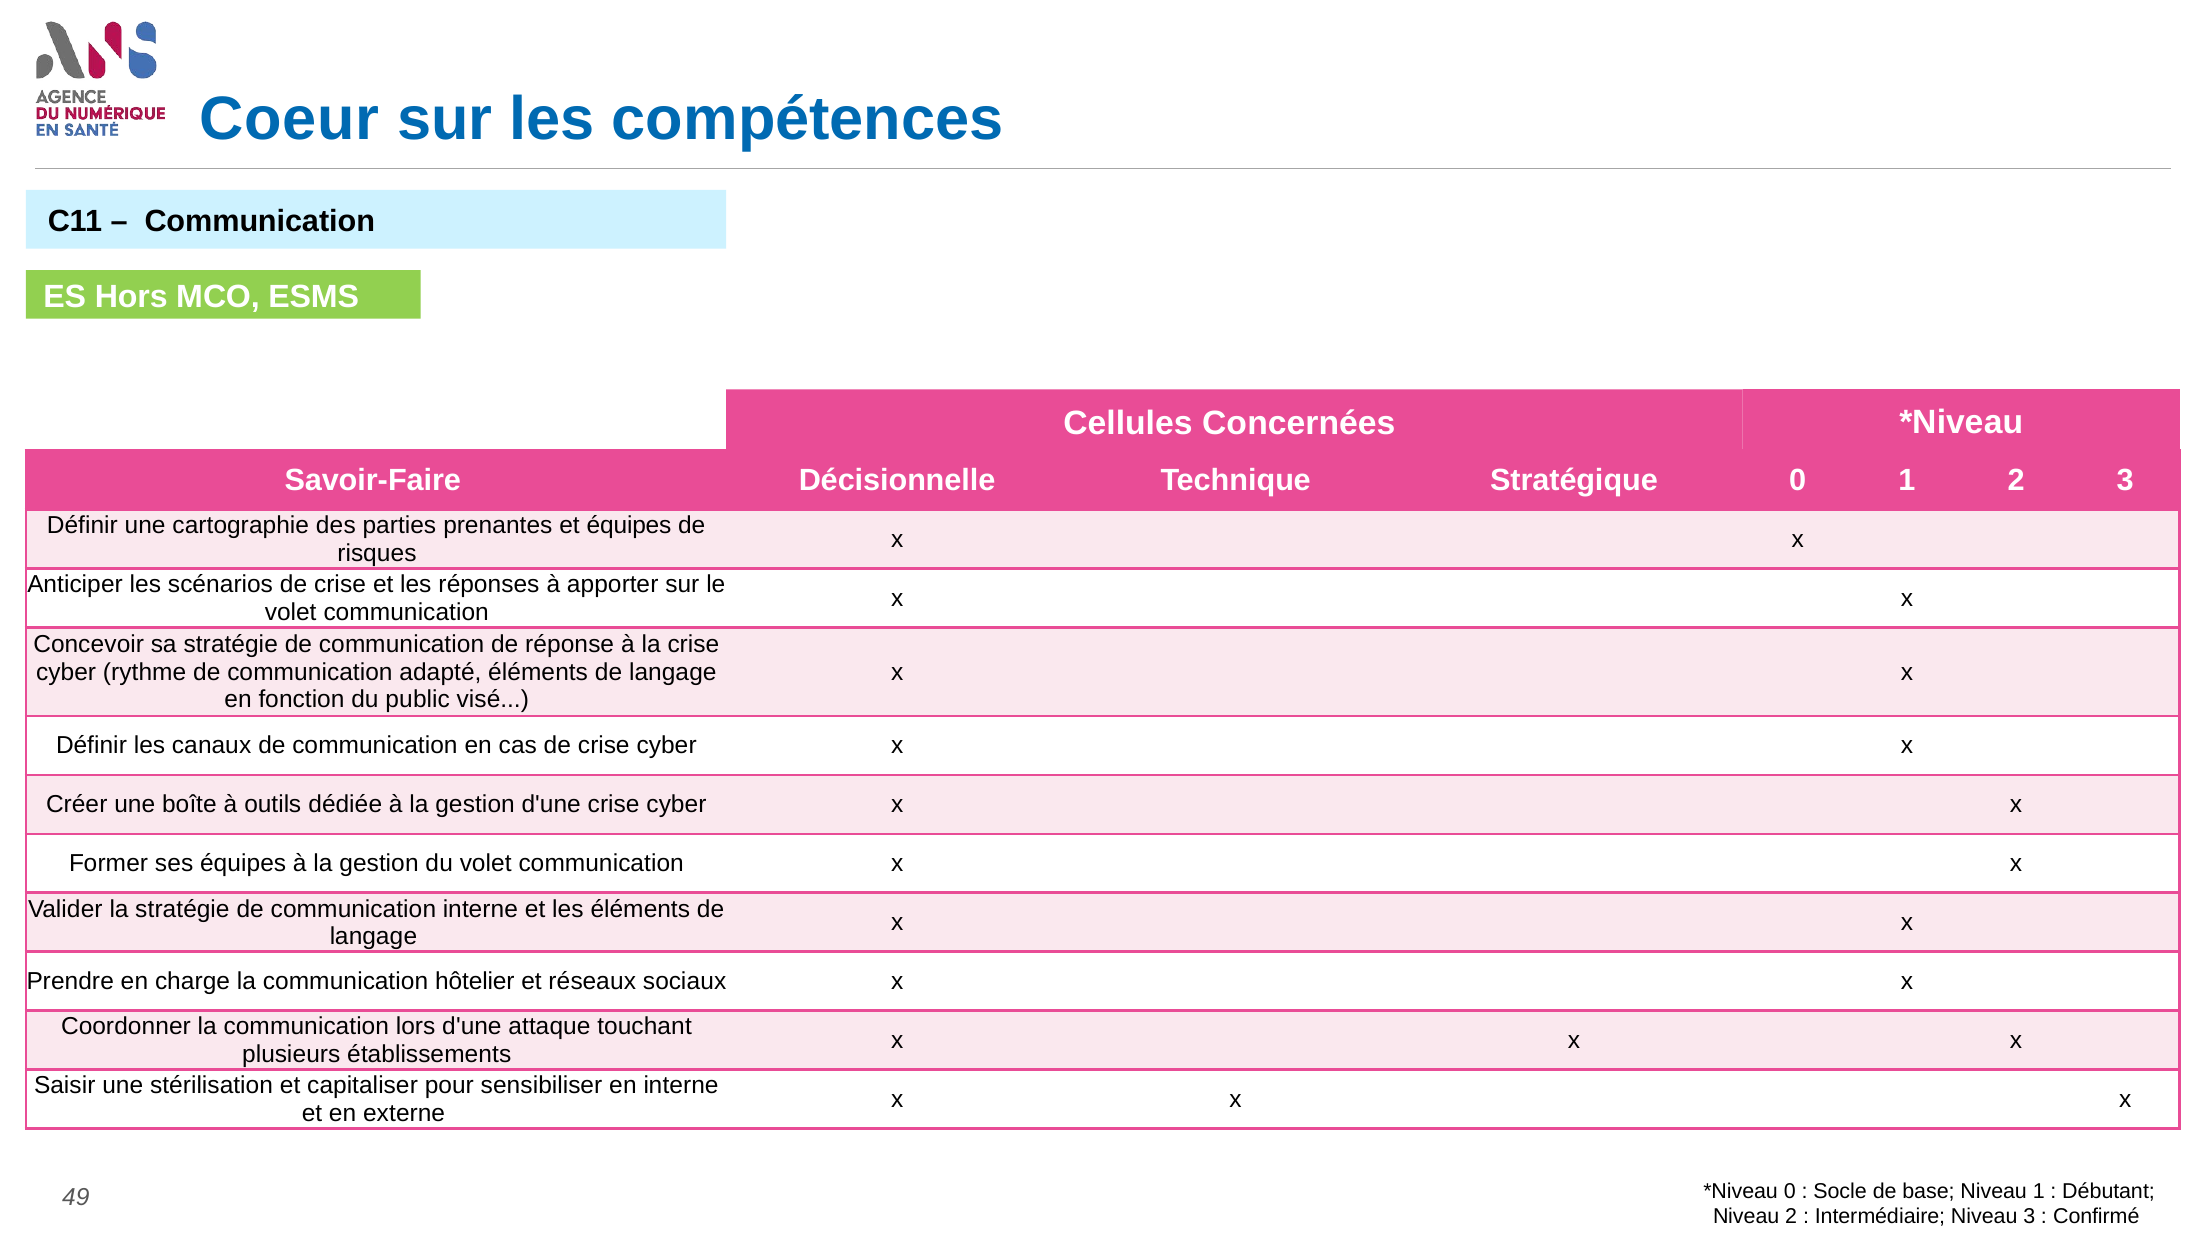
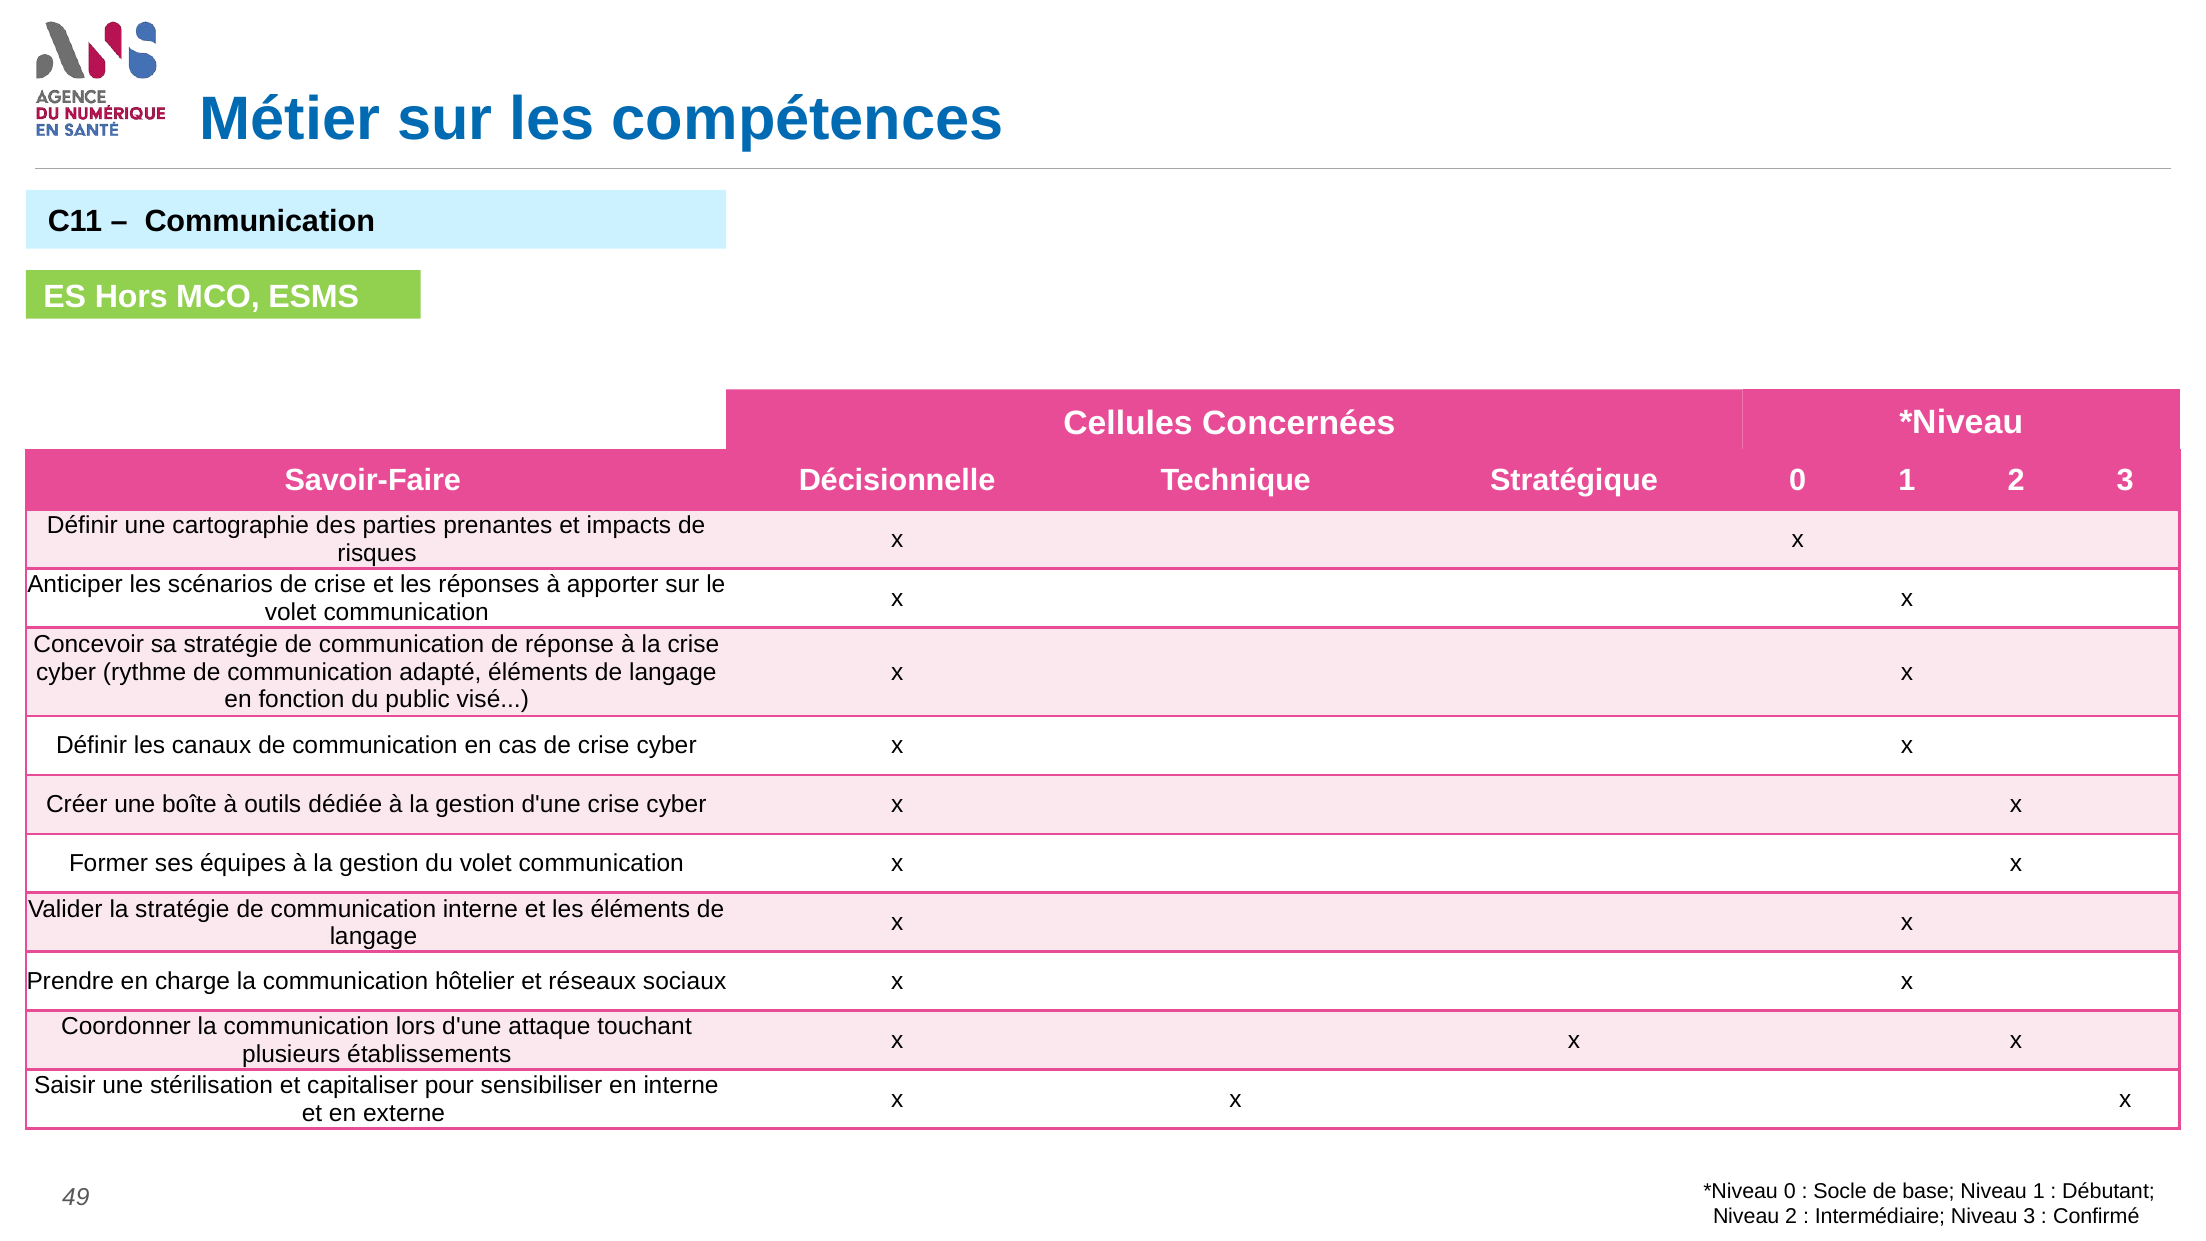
Coeur: Coeur -> Métier (290, 119)
et équipes: équipes -> impacts (629, 526)
